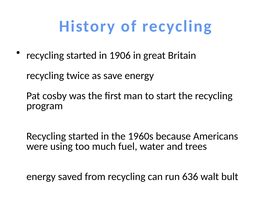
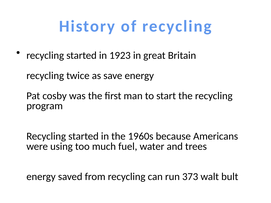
1906: 1906 -> 1923 (120, 55)
636: 636 -> 373 (190, 177)
